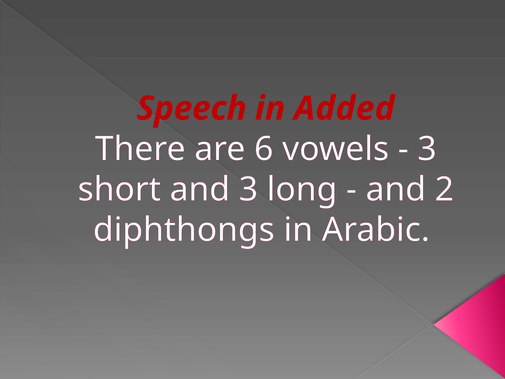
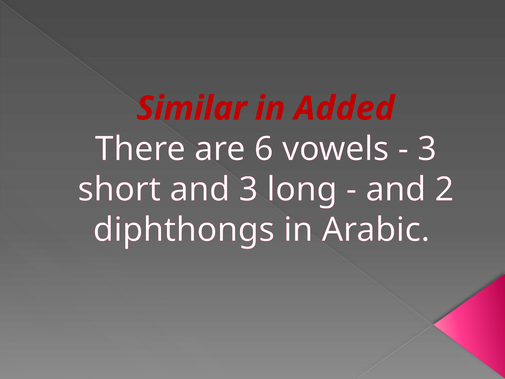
Speech: Speech -> Similar (192, 108)
